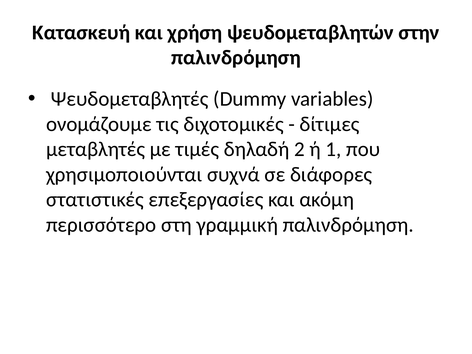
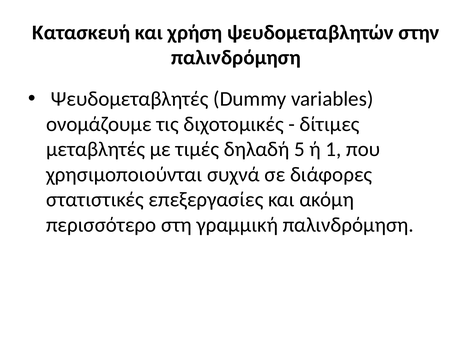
2: 2 -> 5 (300, 149)
